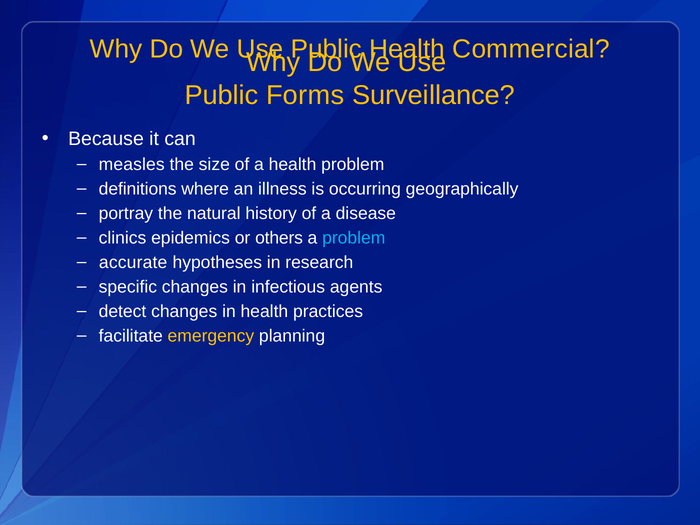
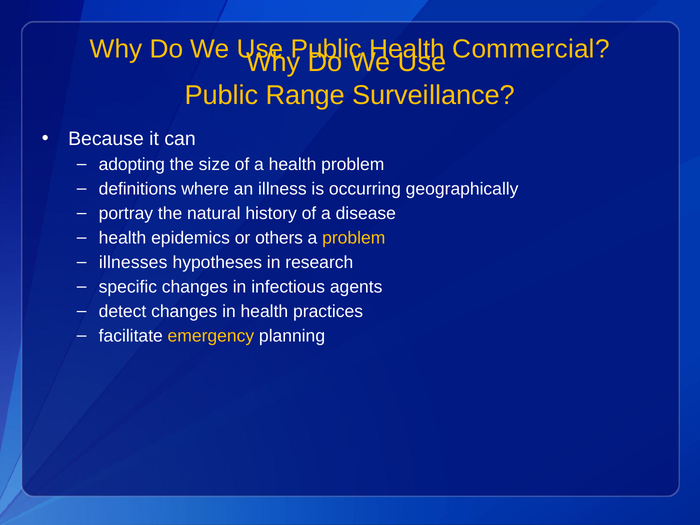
Forms: Forms -> Range (305, 95)
measles: measles -> adopting (132, 165)
clinics: clinics -> health (123, 238)
problem colour: light blue -> yellow (354, 238)
accurate: accurate -> illnesses (133, 263)
